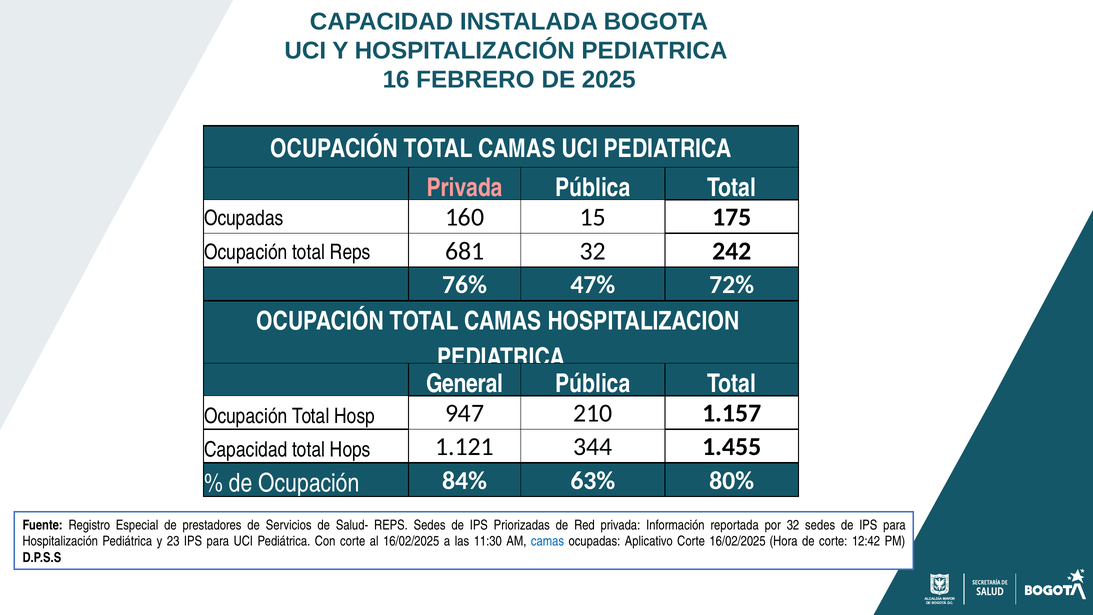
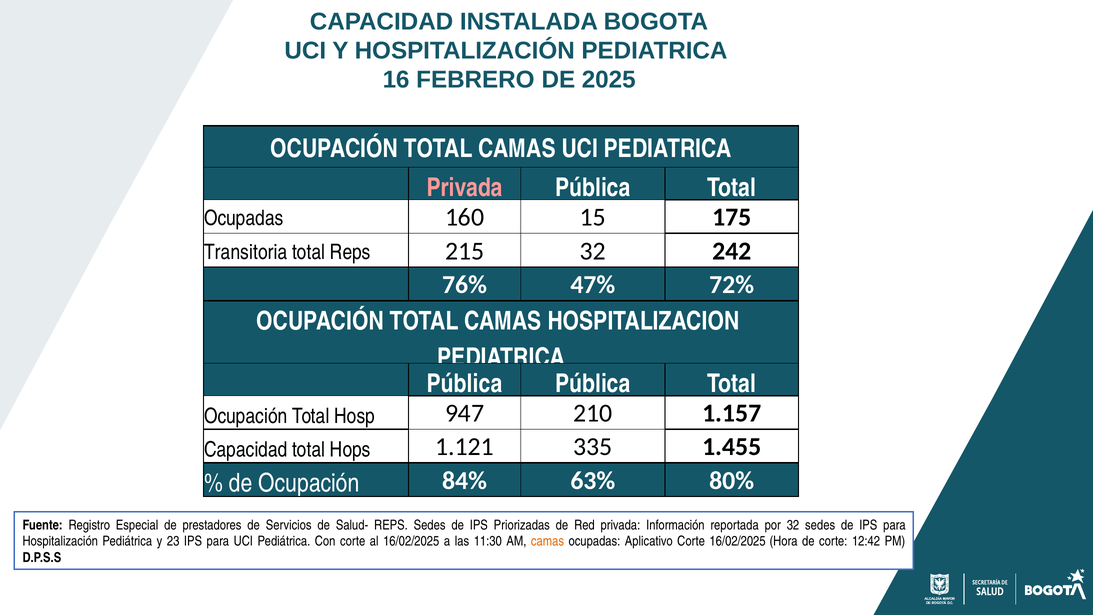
Ocupación: Ocupación -> Transitoria (246, 252)
681: 681 -> 215 (465, 251)
General: General -> Pública (465, 384)
344: 344 -> 335 (593, 447)
camas colour: blue -> orange (548, 541)
